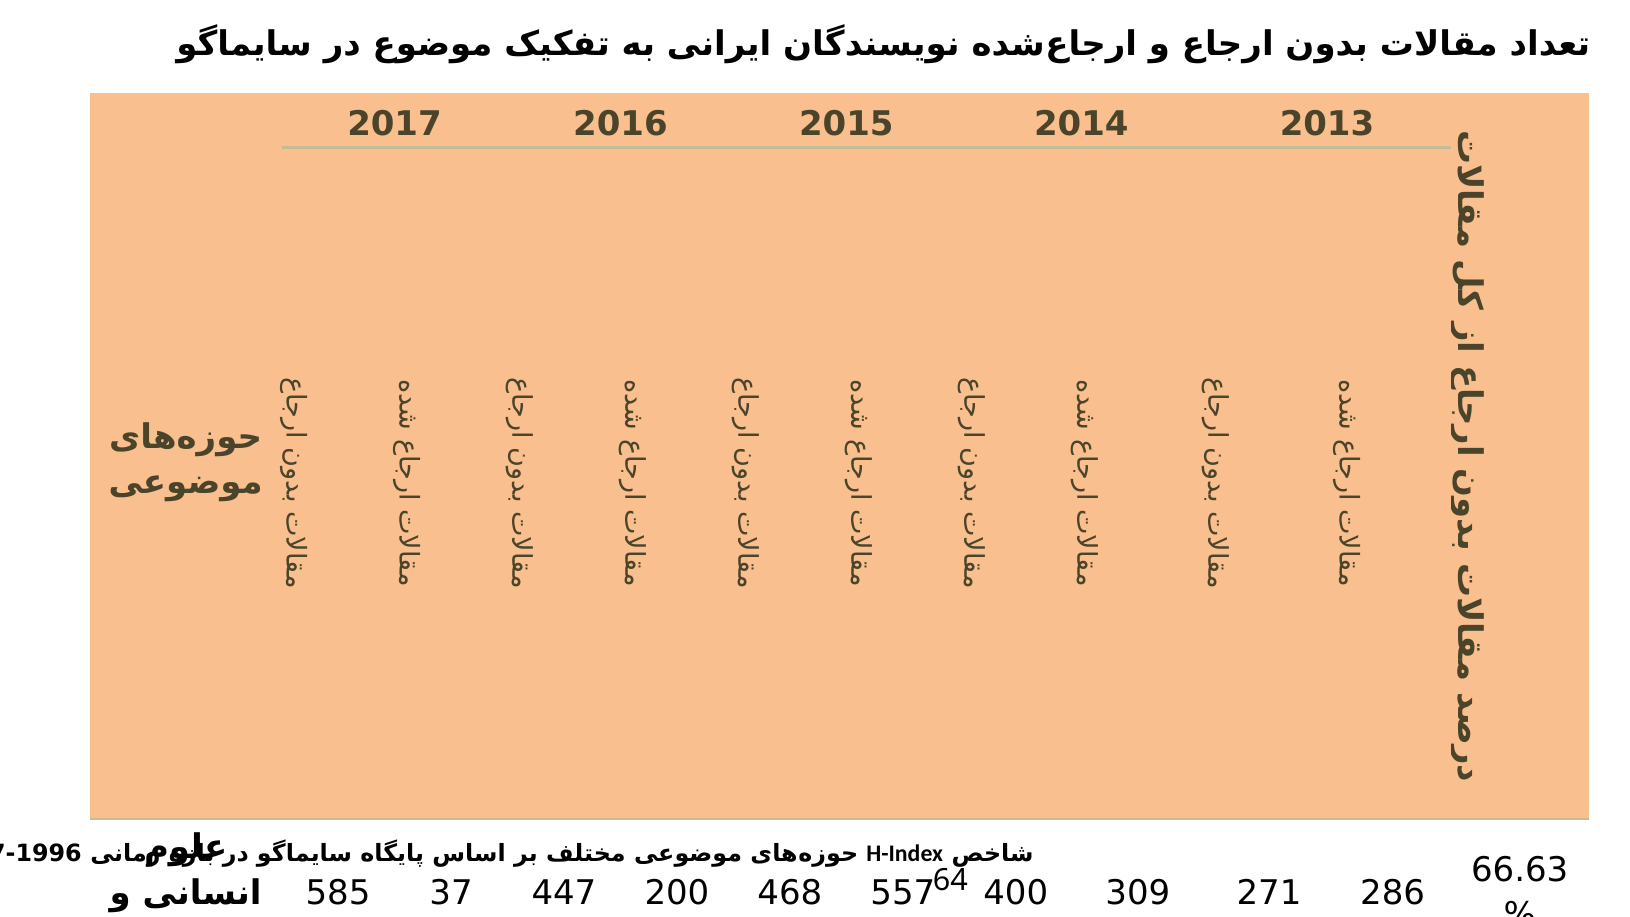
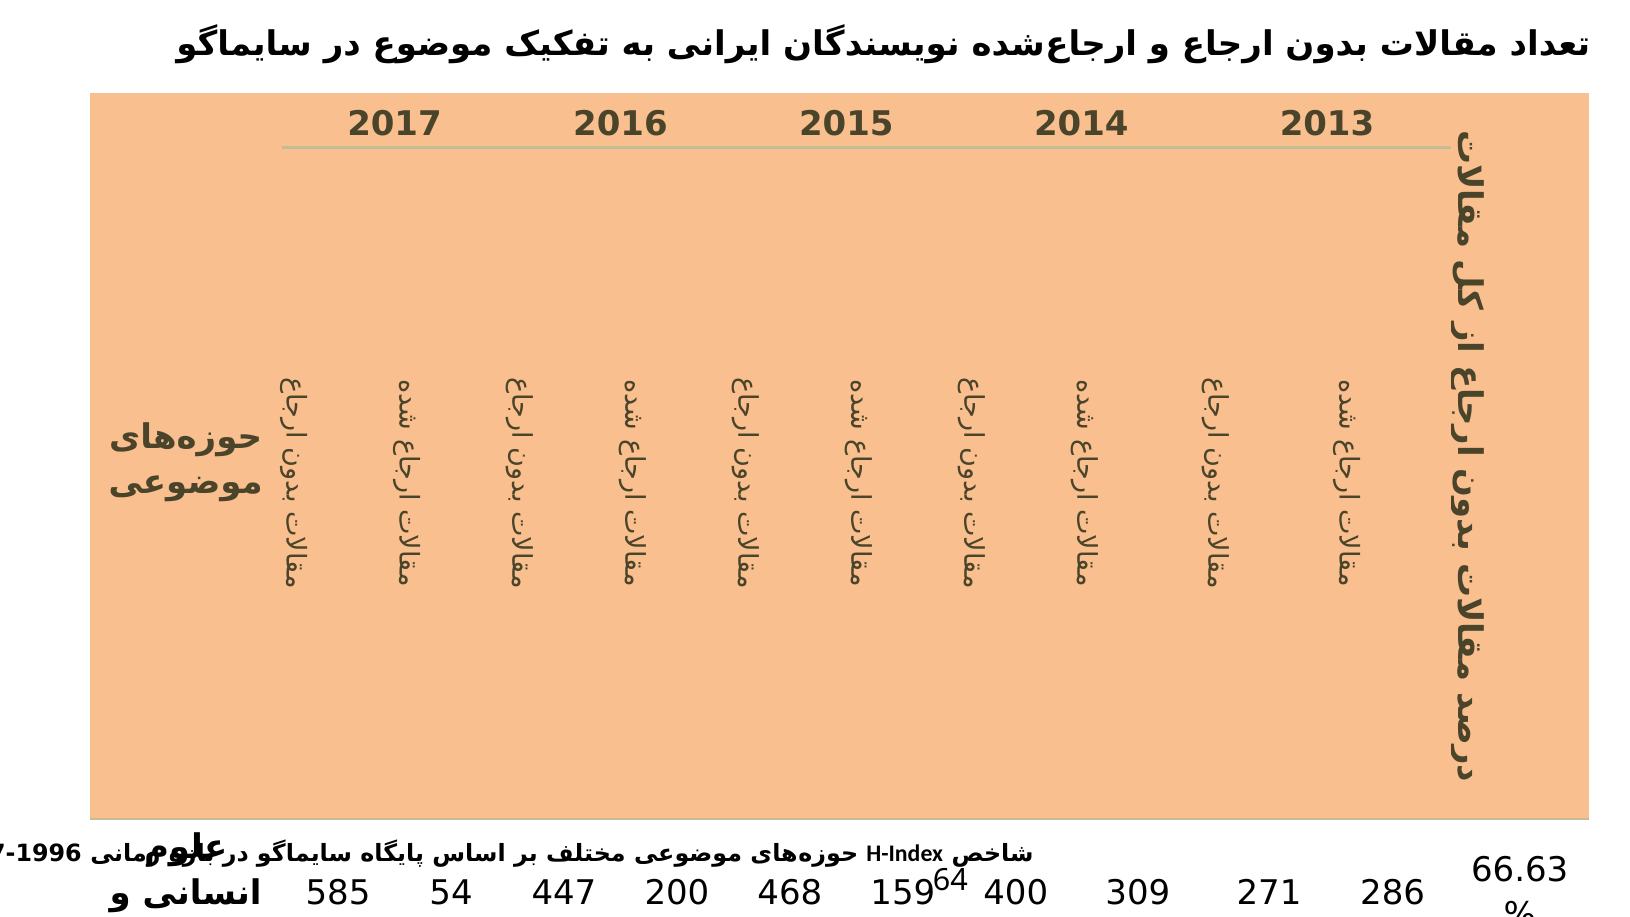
37: 37 -> 54 (451, 893)
557: 557 -> 159 (903, 893)
